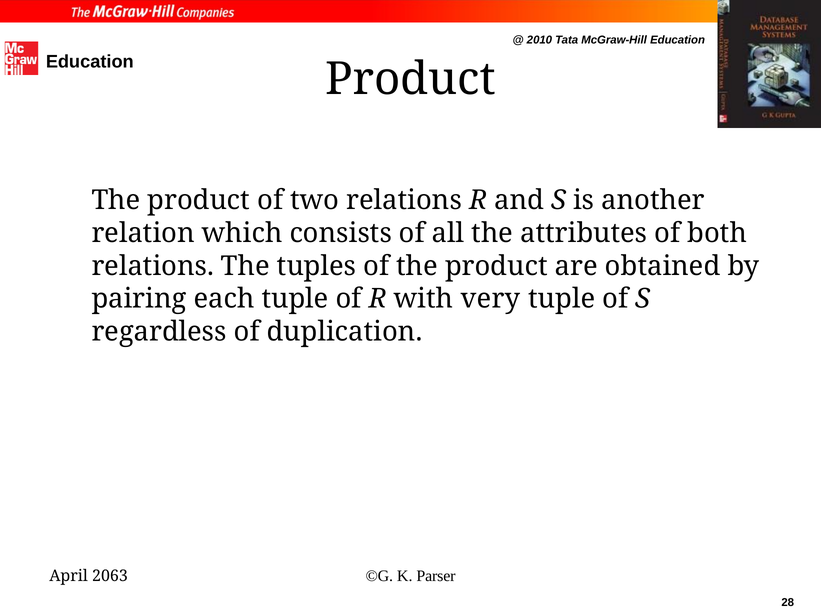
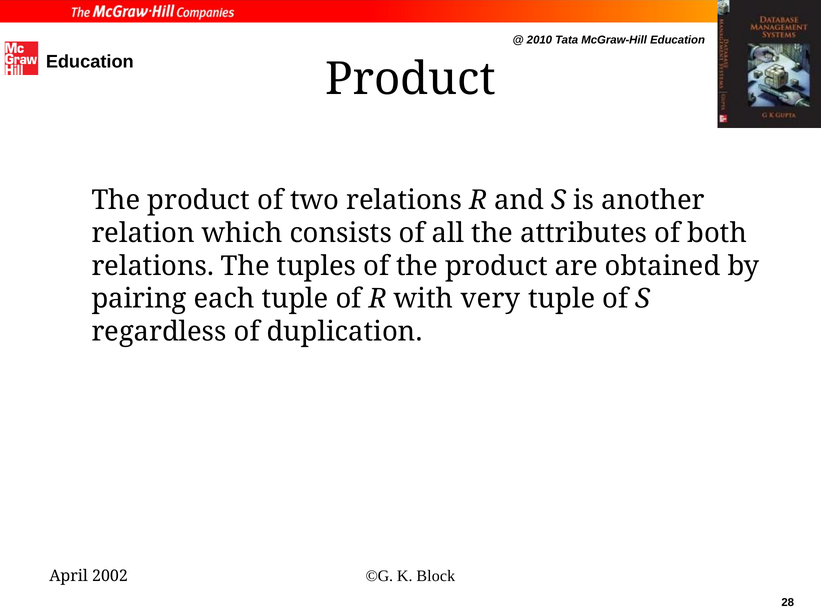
Parser: Parser -> Block (436, 576)
2063: 2063 -> 2002 (110, 576)
